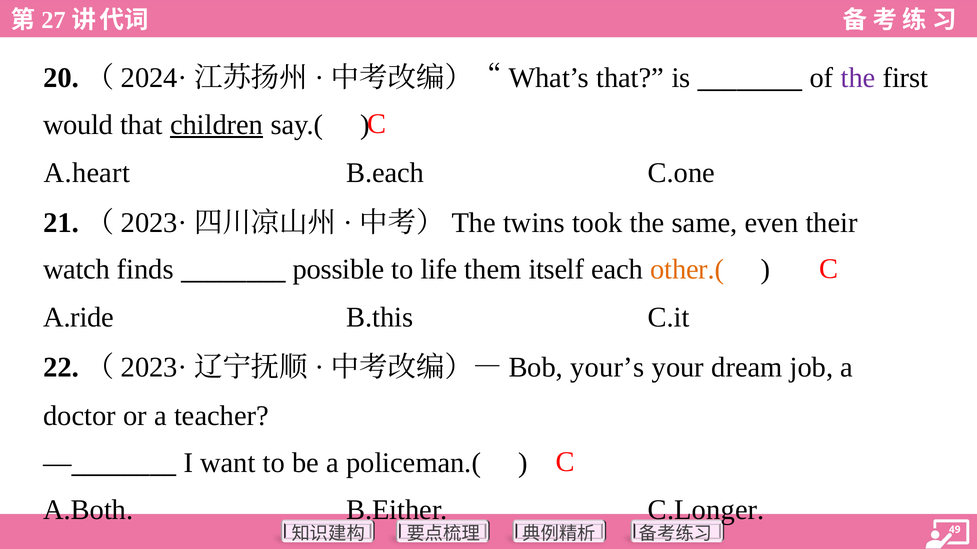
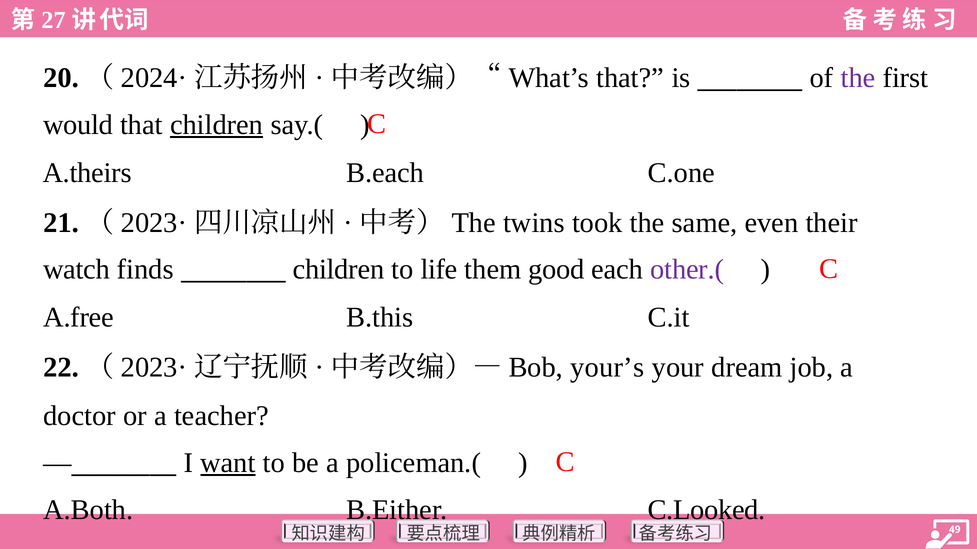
A.heart: A.heart -> A.theirs (87, 173)
possible: possible -> children (339, 270)
itself: itself -> good (556, 270)
other.( colour: orange -> purple (687, 270)
A.ride: A.ride -> A.free (78, 318)
want underline: none -> present (228, 463)
C.Longer: C.Longer -> C.Looked (707, 510)
